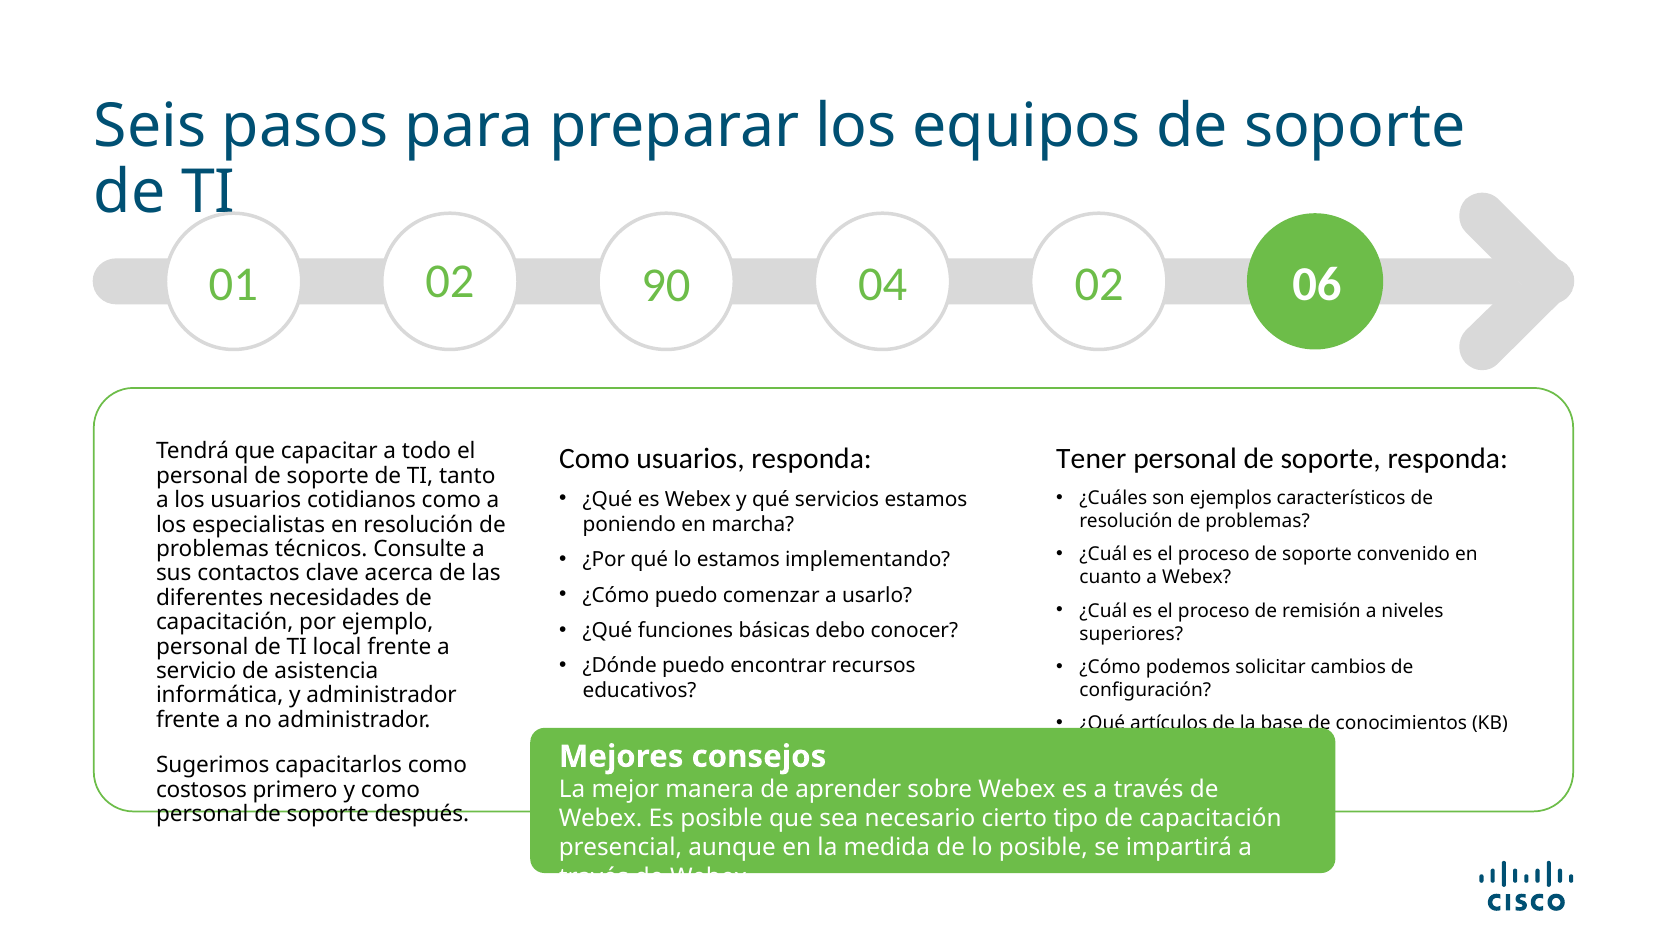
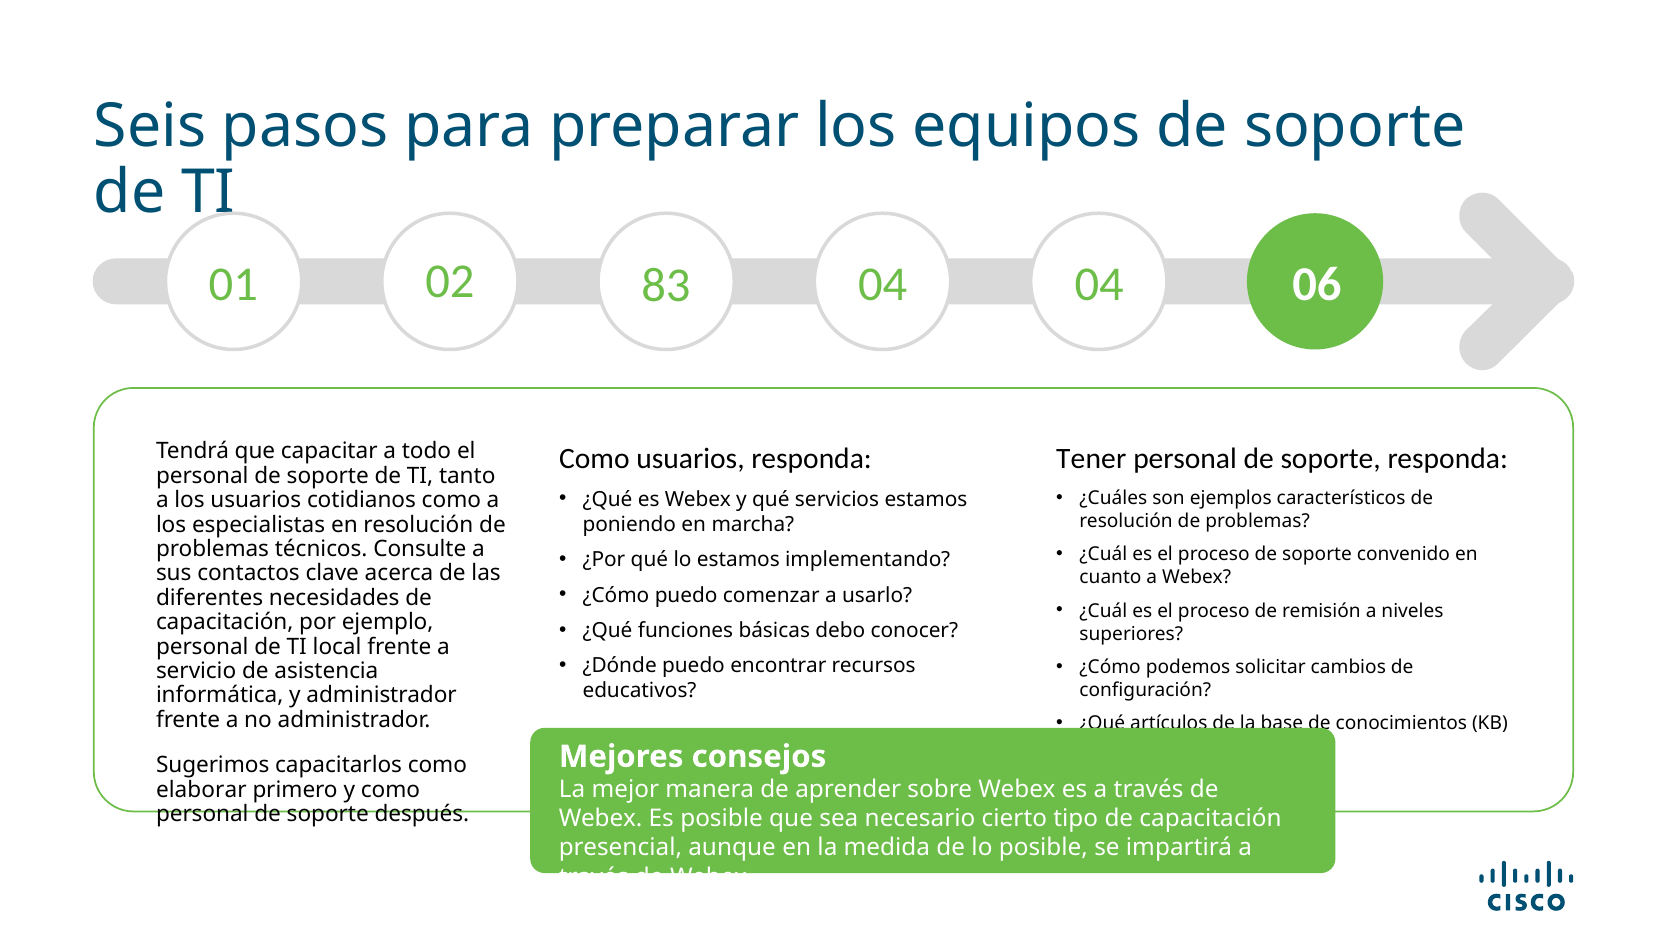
90: 90 -> 83 (666, 285)
04 02: 02 -> 04 (1099, 285)
costosos: costosos -> elaborar (201, 789)
